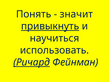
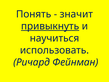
Ричард underline: present -> none (32, 62)
